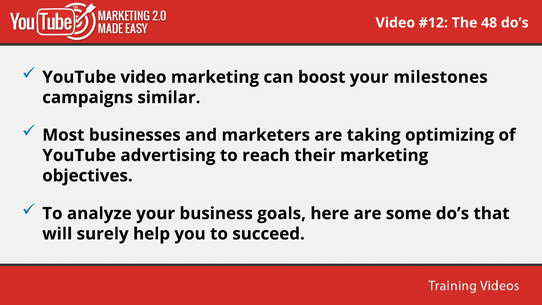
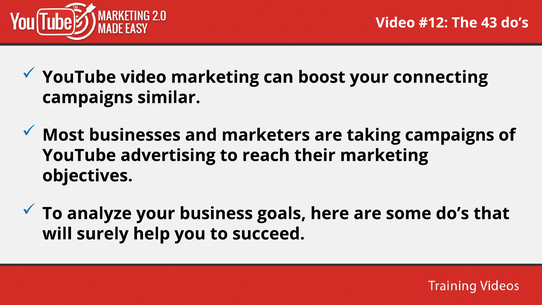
48: 48 -> 43 (489, 23)
milestones: milestones -> connecting (441, 77)
taking optimizing: optimizing -> campaigns (450, 135)
